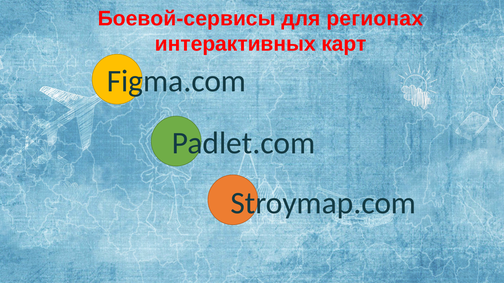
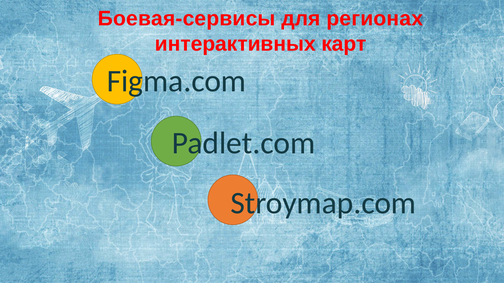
Боевой-сервисы: Боевой-сервисы -> Боевая-сервисы (187, 19)
